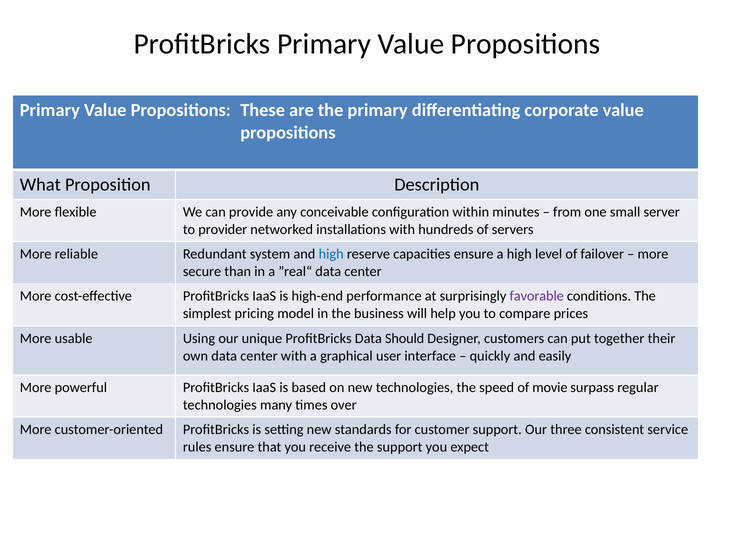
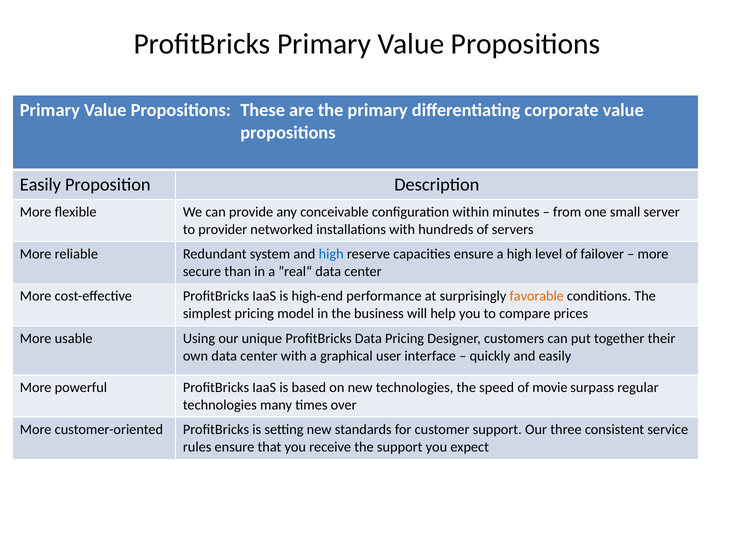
What: What -> Easily (40, 185)
favorable colour: purple -> orange (537, 296)
Data Should: Should -> Pricing (405, 339)
